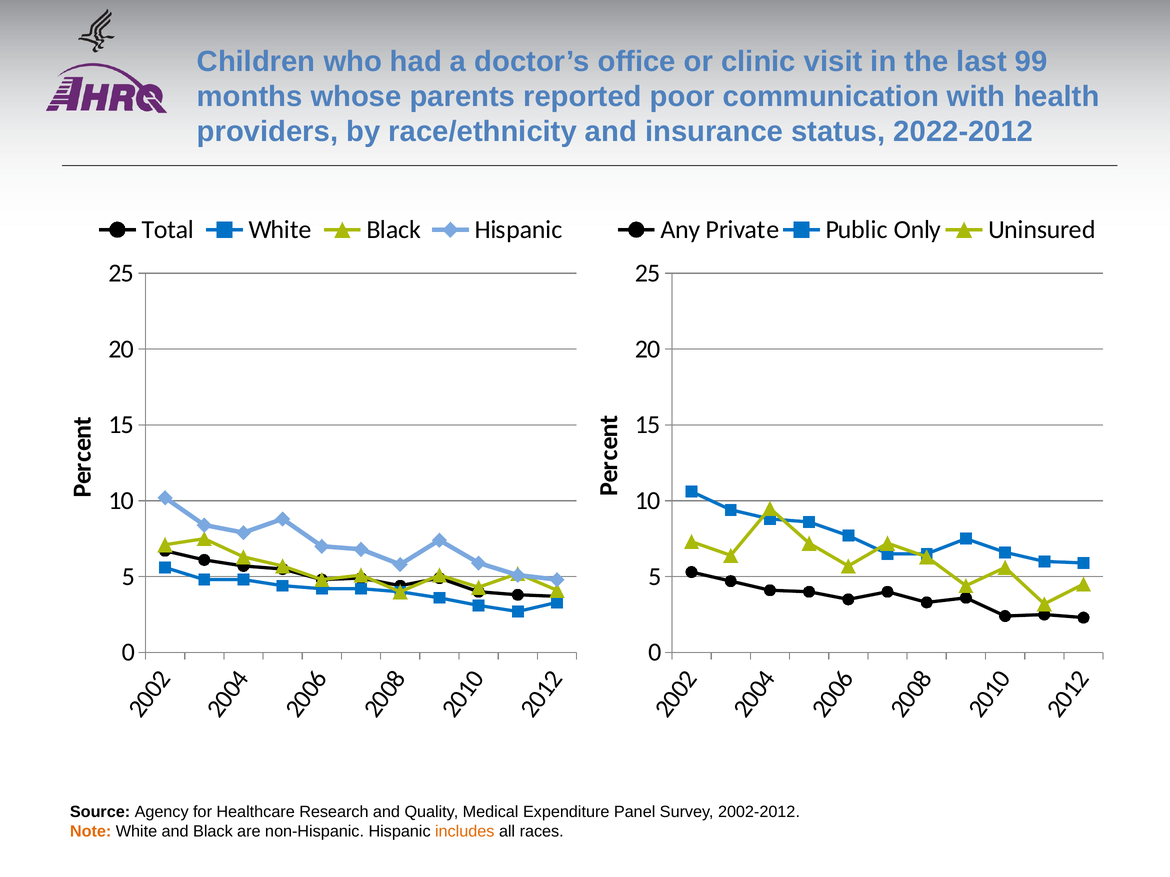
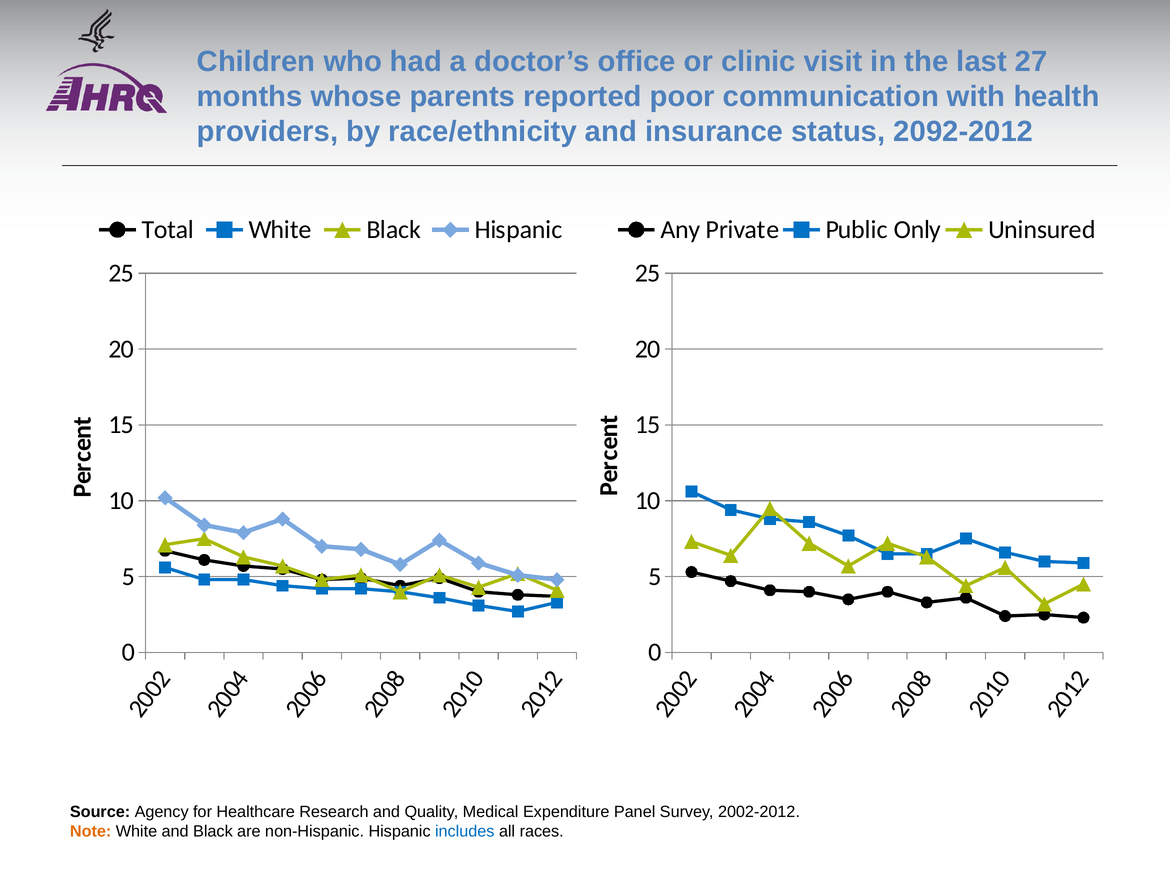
99: 99 -> 27 (1031, 61)
2022-2012: 2022-2012 -> 2092-2012 (963, 132)
includes colour: orange -> blue (465, 832)
